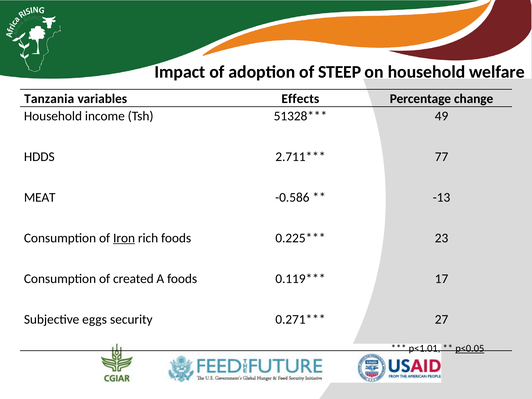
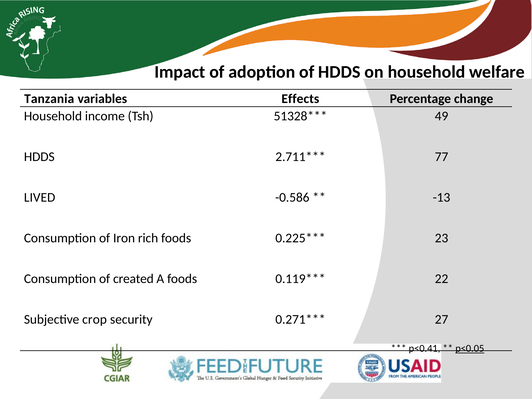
of STEEP: STEEP -> HDDS (339, 72)
MEAT: MEAT -> LIVED (40, 197)
Iron underline: present -> none (124, 238)
17: 17 -> 22 (442, 279)
eggs: eggs -> crop (95, 319)
p<1.01: p<1.01 -> p<0.41 (424, 348)
